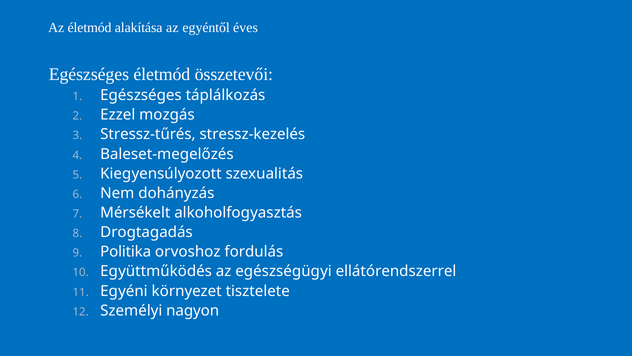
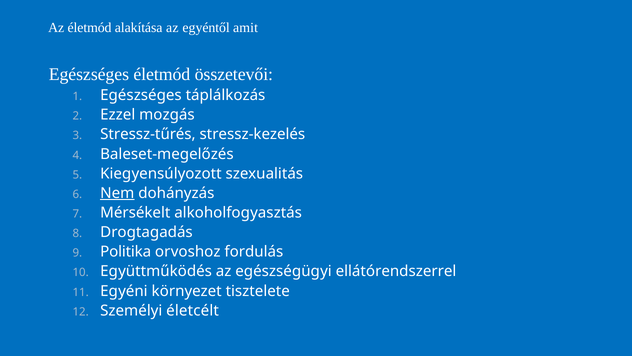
éves: éves -> amit (246, 28)
Nem underline: none -> present (117, 193)
nagyon: nagyon -> életcélt (193, 310)
